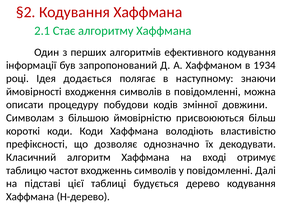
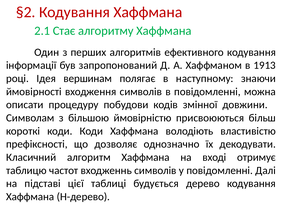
1934: 1934 -> 1913 (265, 66)
додається: додається -> вершинам (88, 79)
